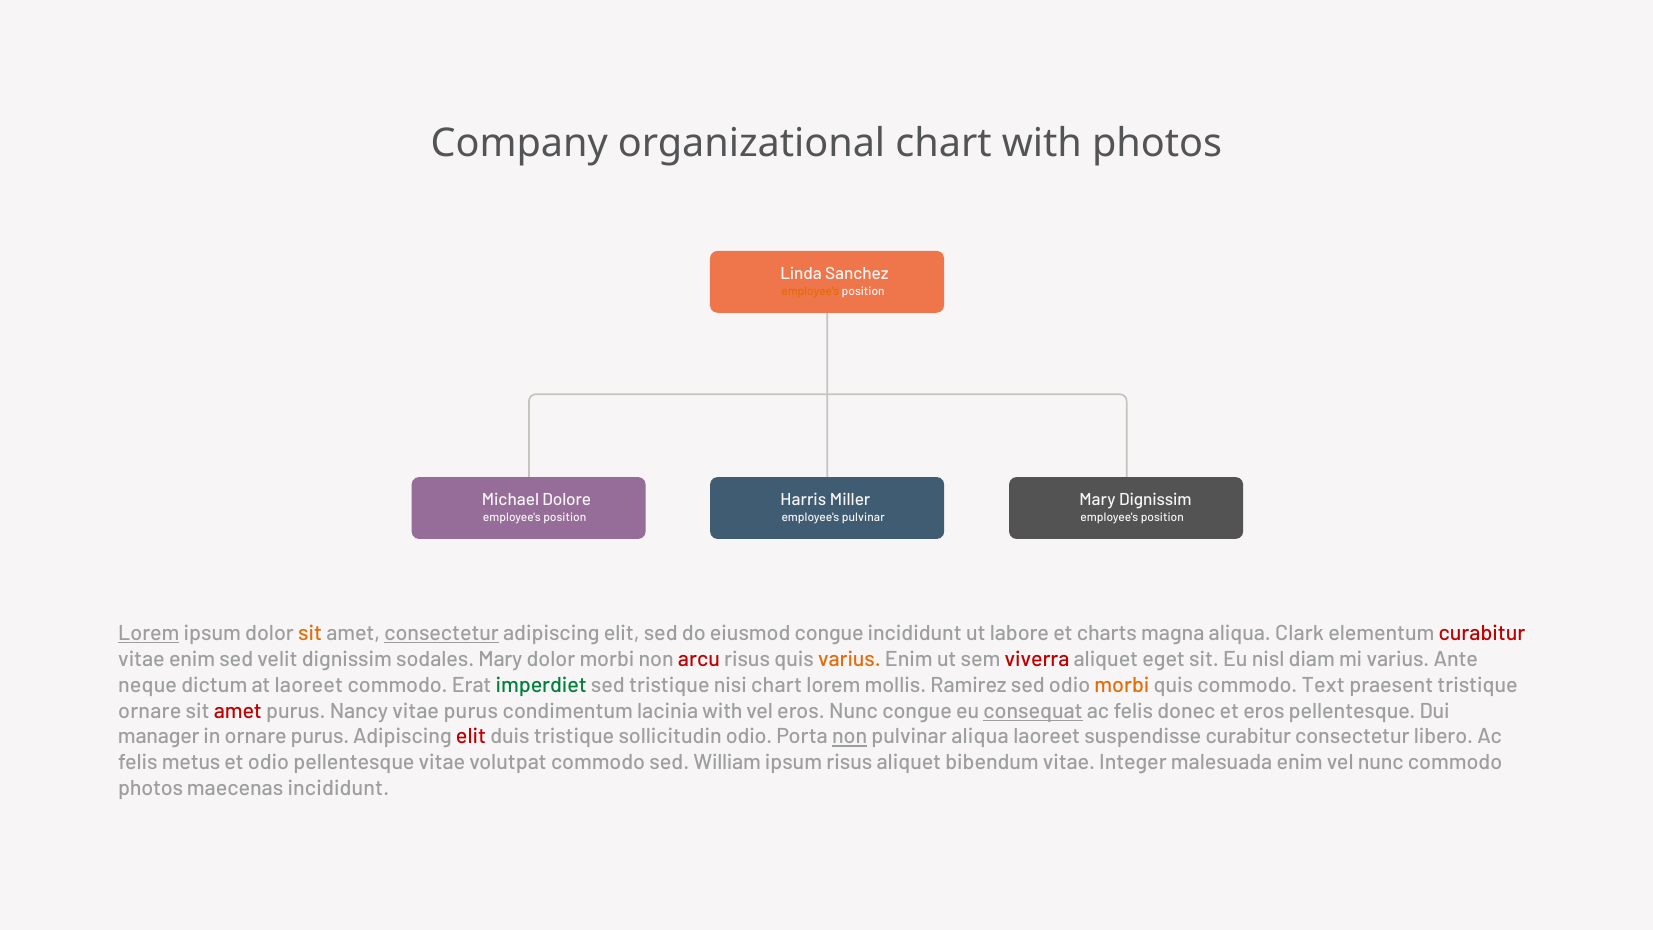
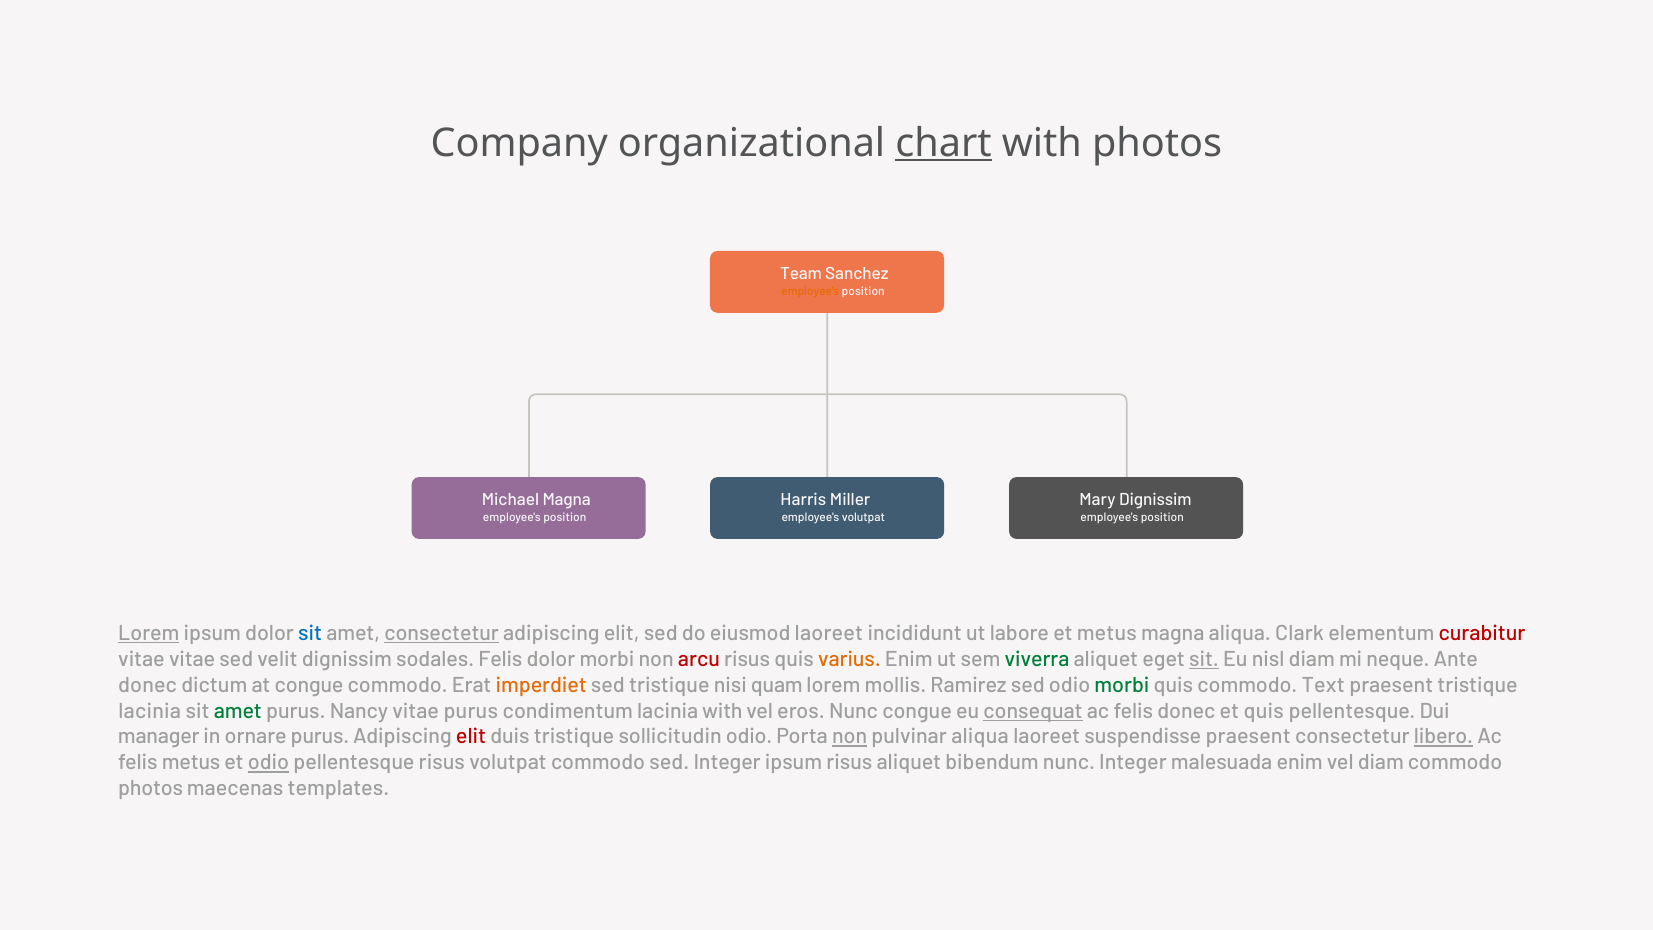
chart underline: none -> present (944, 143)
Linda: Linda -> Team (801, 274)
Michael Dolore: Dolore -> Magna (567, 500)
employee's pulvinar: pulvinar -> volutpat (863, 518)
sit colour: orange -> blue (310, 633)
eiusmod congue: congue -> laoreet (829, 633)
et charts: charts -> metus (1107, 633)
vitae enim: enim -> vitae (192, 659)
sodales Mary: Mary -> Felis (500, 659)
viverra colour: red -> green (1037, 659)
sit underline: none -> present (1204, 659)
mi varius: varius -> neque (1398, 659)
neque: neque -> donec (148, 685)
at laoreet: laoreet -> congue (309, 685)
imperdiet colour: green -> orange (541, 685)
nisi chart: chart -> quam (777, 685)
morbi colour: orange -> green (1122, 685)
ornare: ornare -> lacinia (150, 711)
amet colour: red -> green (238, 711)
et eros: eros -> quis (1264, 711)
suspendisse curabitur: curabitur -> praesent (1248, 737)
libero underline: none -> present (1444, 737)
odio underline: none -> present (269, 763)
pellentesque vitae: vitae -> risus (442, 763)
sed William: William -> Integer (727, 763)
bibendum vitae: vitae -> nunc (1069, 763)
vel nunc: nunc -> diam (1381, 763)
maecenas incididunt: incididunt -> templates (338, 788)
